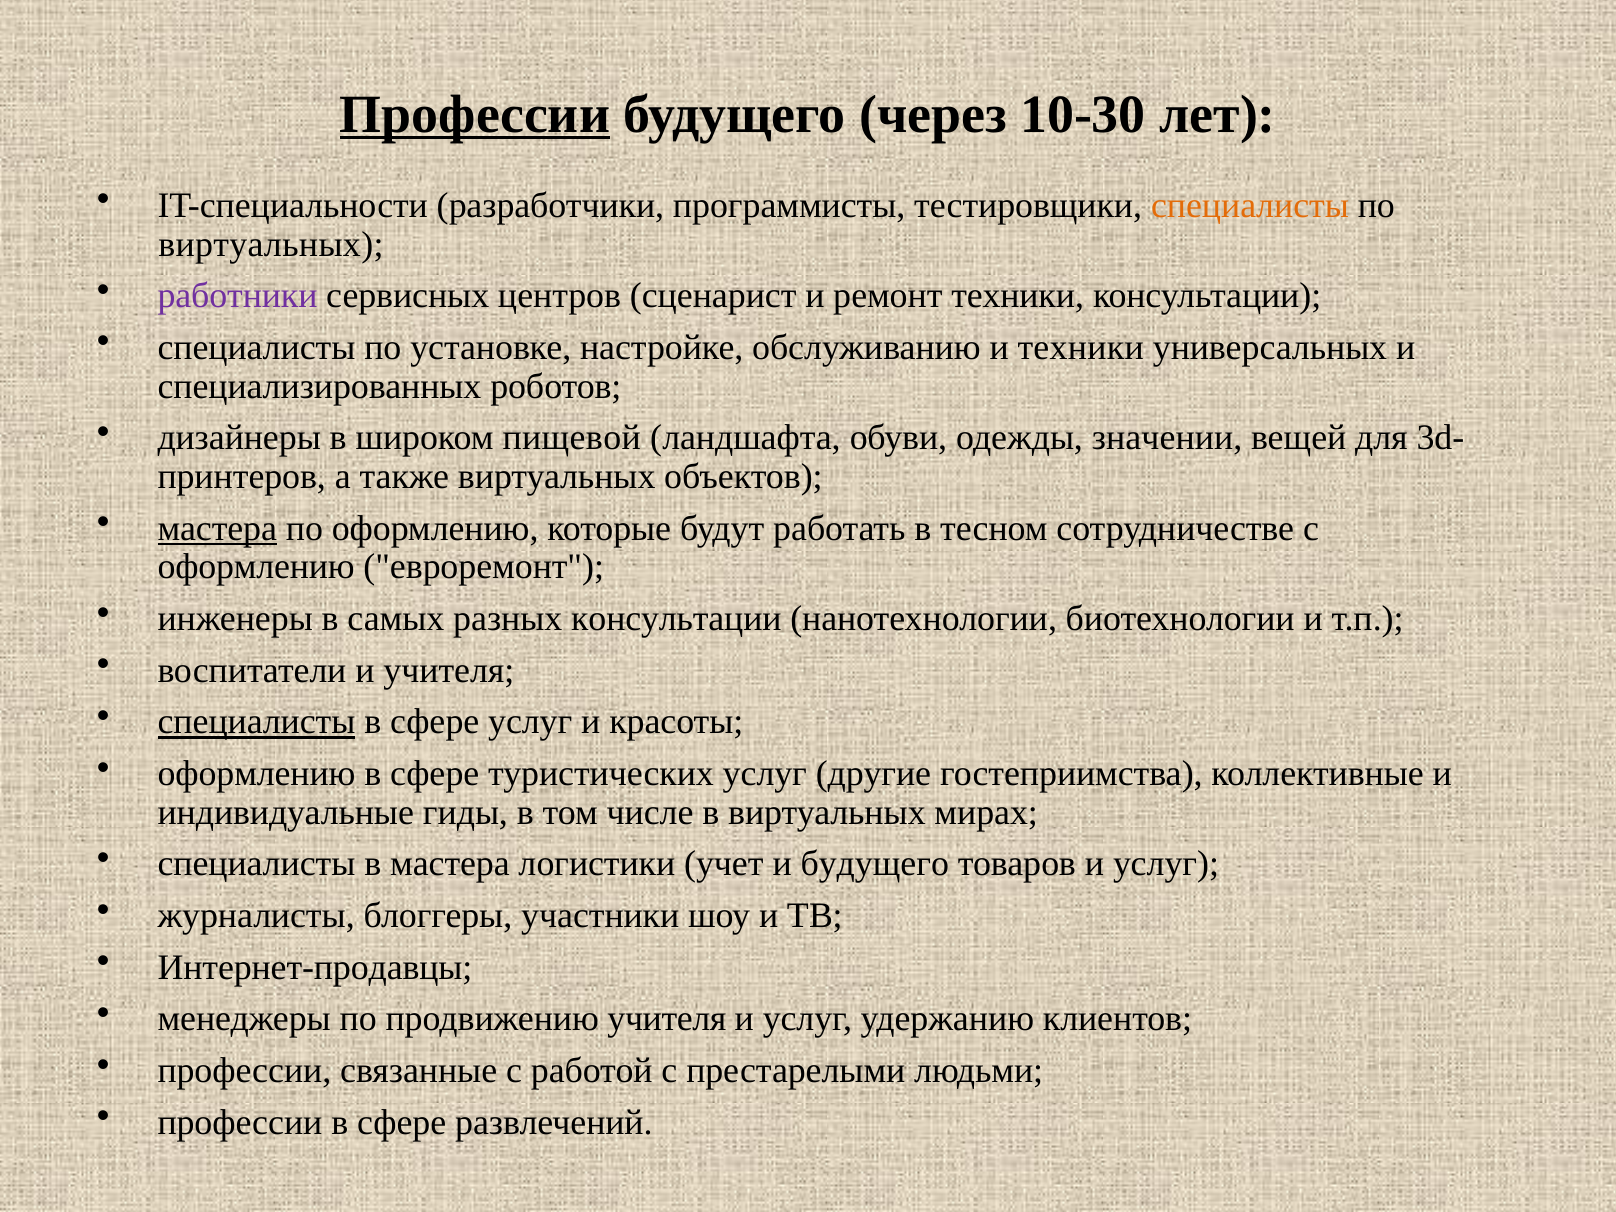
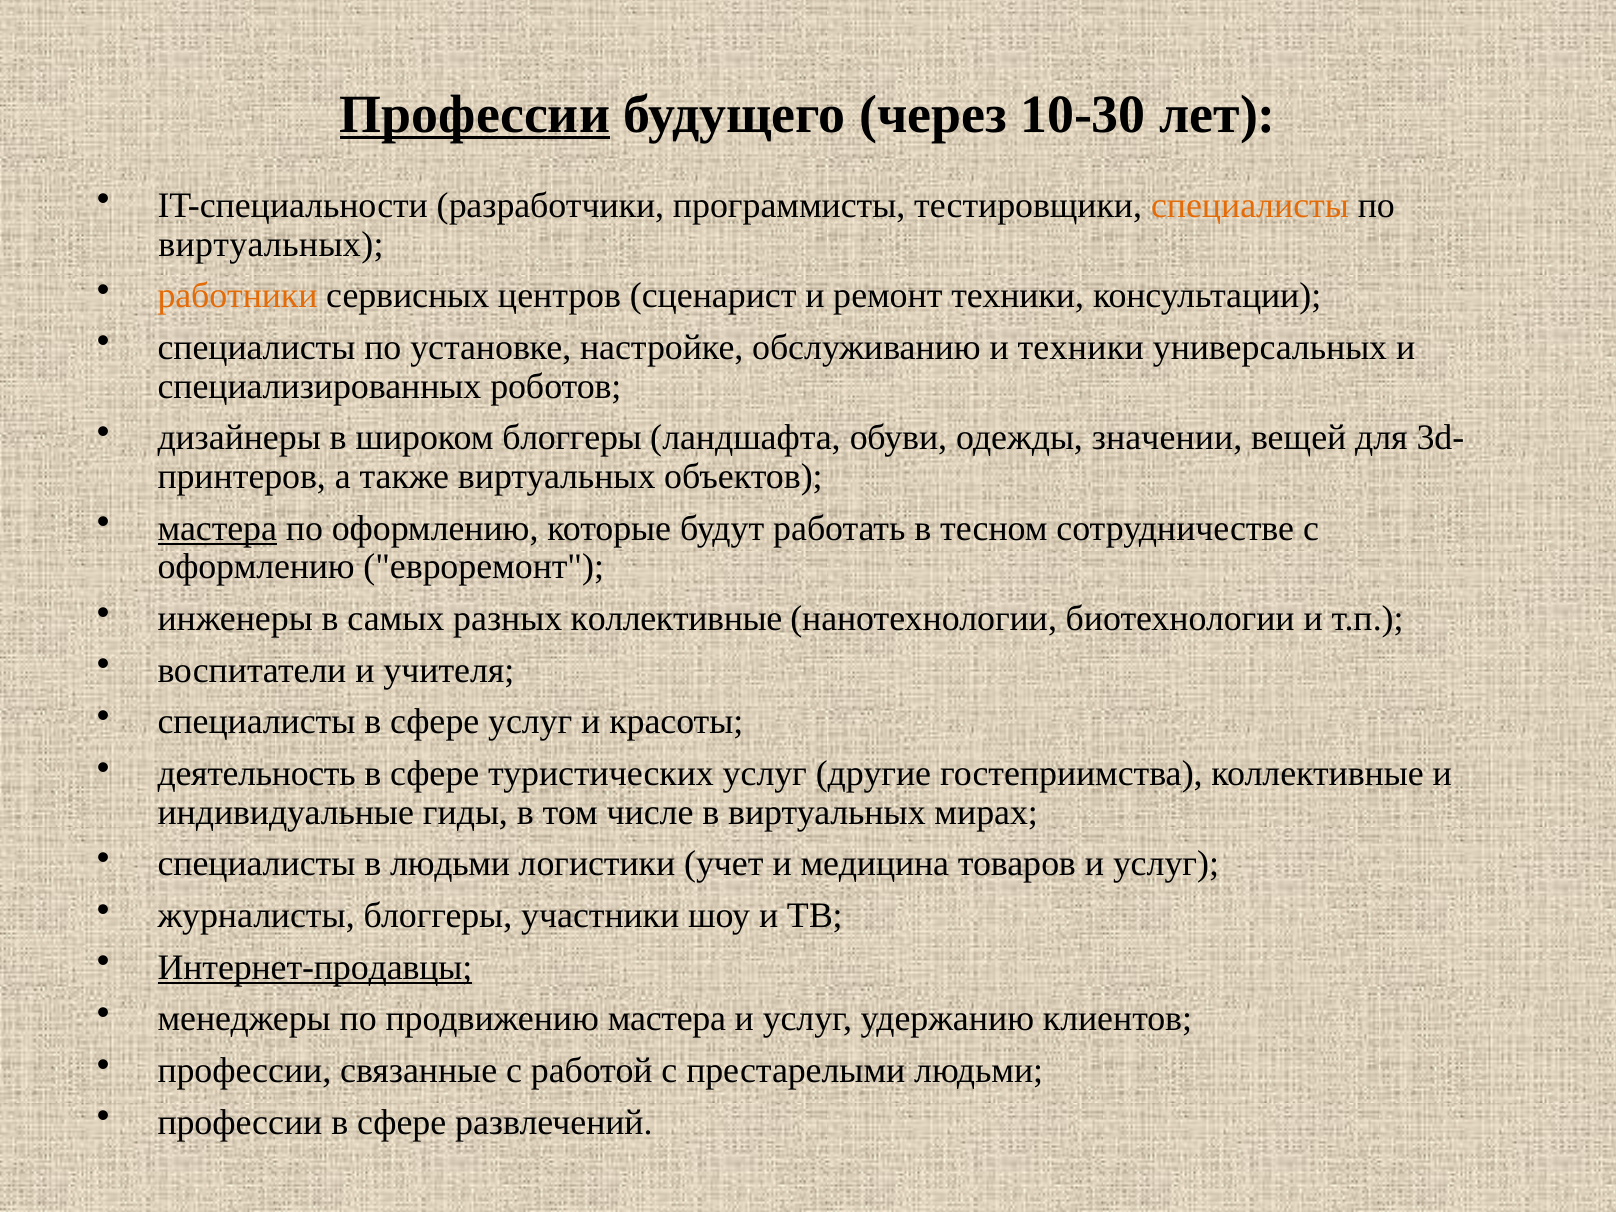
работники colour: purple -> orange (238, 296)
широком пищевой: пищевой -> блоггеры (572, 438)
разных консультации: консультации -> коллективные (676, 619)
специалисты underline: present -> none (257, 722)
оформлению: оформлению -> деятельность (257, 774)
в мастера: мастера -> людьми (450, 864)
и будущего: будущего -> медицина (875, 864)
Интернет-продавцы underline: none -> present (315, 967)
продвижению учителя: учителя -> мастера (667, 1019)
